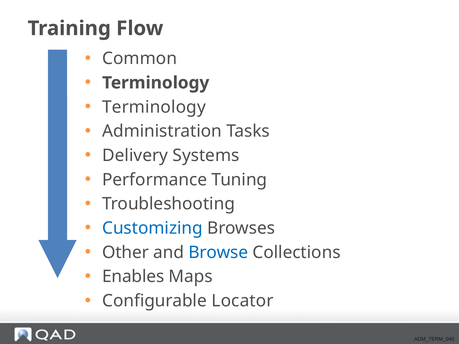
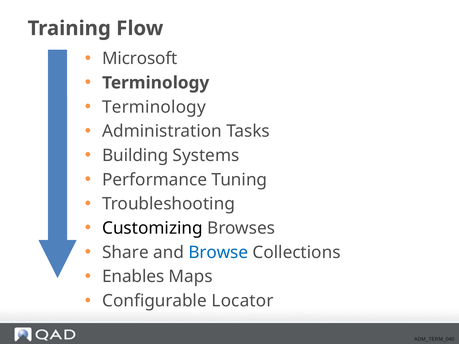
Common: Common -> Microsoft (140, 59)
Delivery: Delivery -> Building (135, 156)
Customizing colour: blue -> black (152, 228)
Other: Other -> Share (125, 253)
